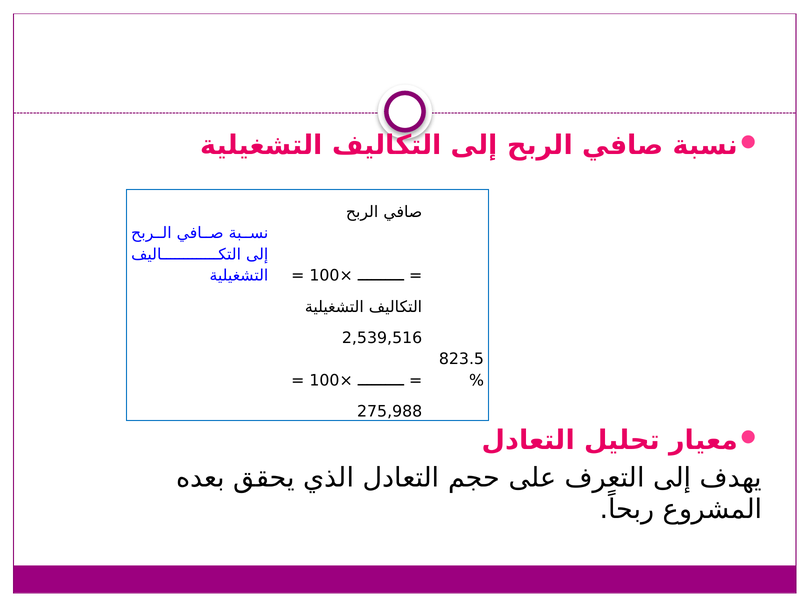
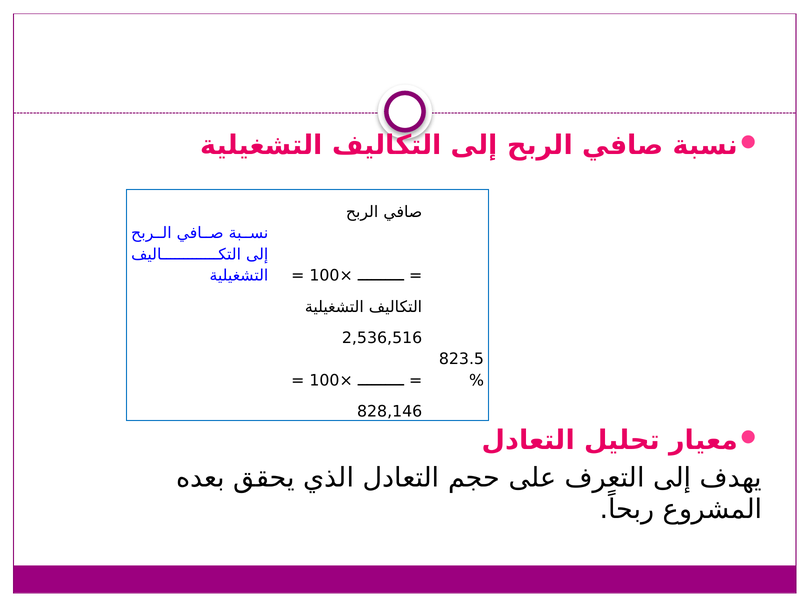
2,539,516: 2,539,516 -> 2,536,516 (382, 338)
275,988: 275,988 -> 828,146 (390, 412)
